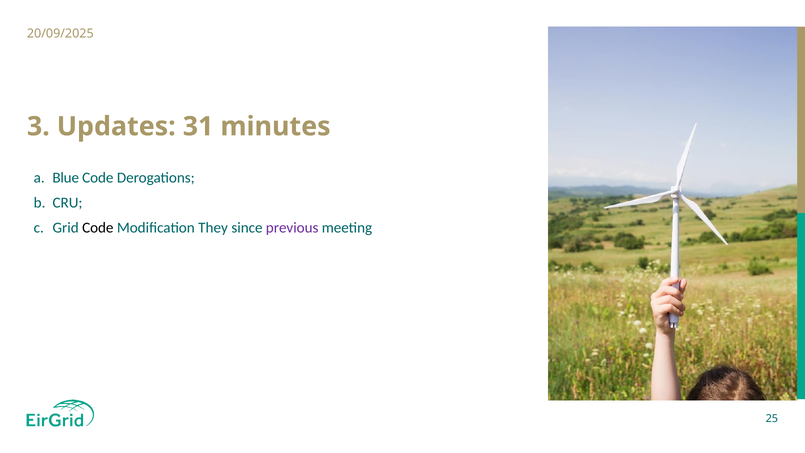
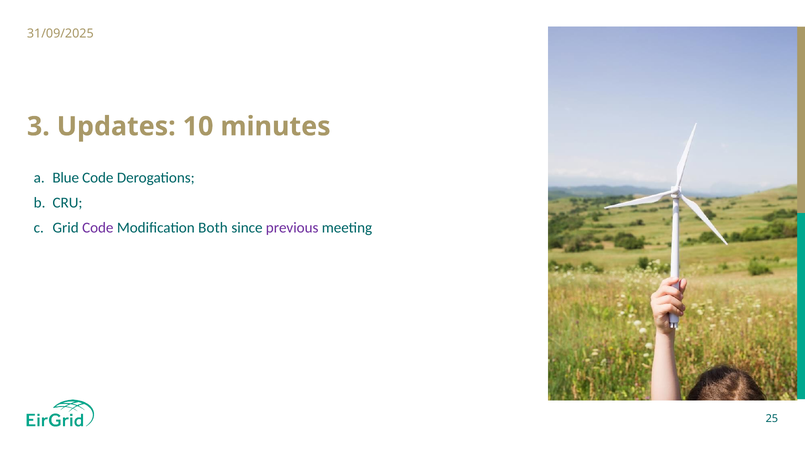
20/09/2025: 20/09/2025 -> 31/09/2025 (60, 33)
31: 31 -> 10 (198, 126)
Code colour: black -> purple (98, 228)
They: They -> Both (213, 228)
